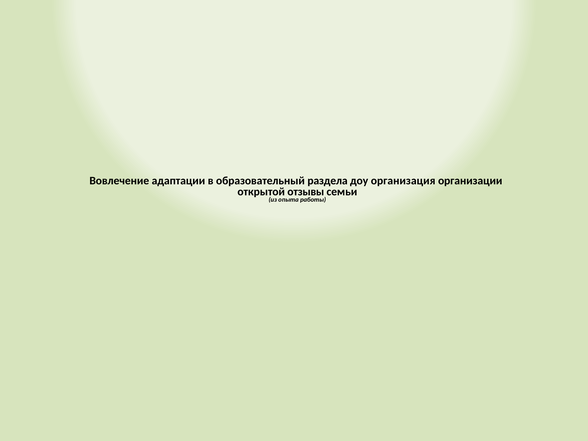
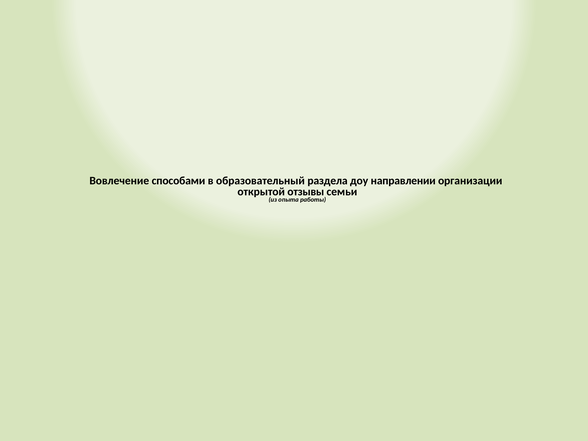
адаптации: адаптации -> способами (178, 181)
организация: организация -> направлении (403, 181)
